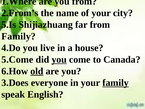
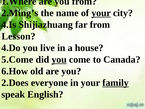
2.From’s: 2.From’s -> 2.Ming’s (20, 13)
your underline: none -> present (101, 13)
5.Is: 5.Is -> 4.Is (9, 25)
Family: Family -> Lesson (19, 36)
old underline: present -> none (37, 71)
3.Does: 3.Does -> 2.Does (15, 83)
